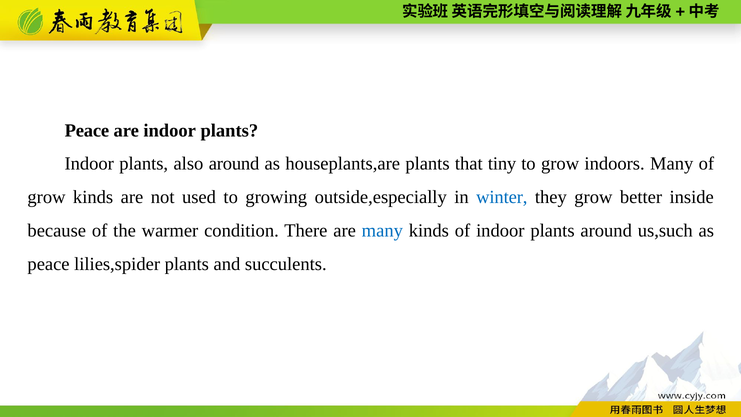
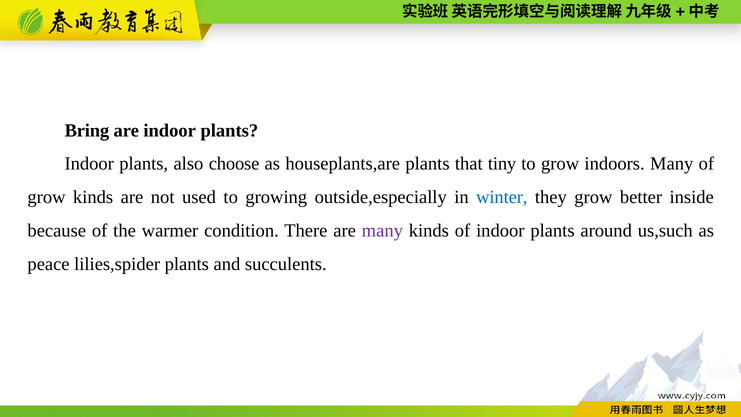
Peace: Peace -> Bring (87, 130)
also around: around -> choose (234, 164)
many colour: blue -> purple (382, 231)
